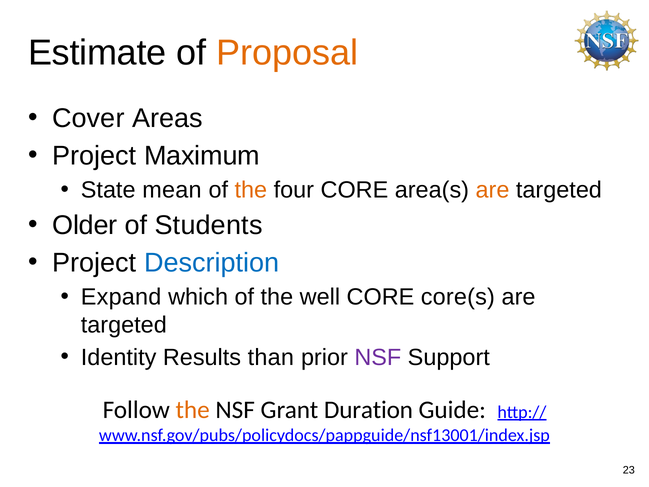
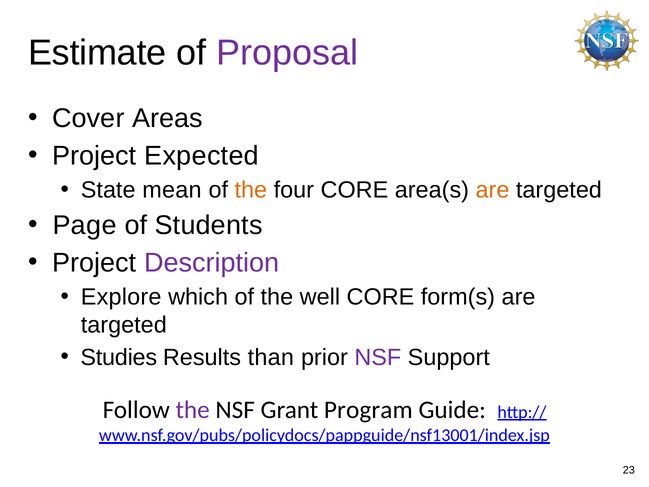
Proposal colour: orange -> purple (287, 53)
Maximum: Maximum -> Expected (202, 156)
Older: Older -> Page (85, 225)
Description colour: blue -> purple (212, 263)
Expand: Expand -> Explore (121, 297)
core(s: core(s -> form(s (458, 297)
Identity: Identity -> Studies (119, 357)
the colour: orange -> purple (193, 410)
Duration: Duration -> Program (368, 410)
